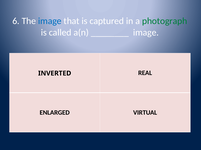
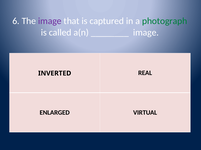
image colour: blue -> purple (50, 21)
